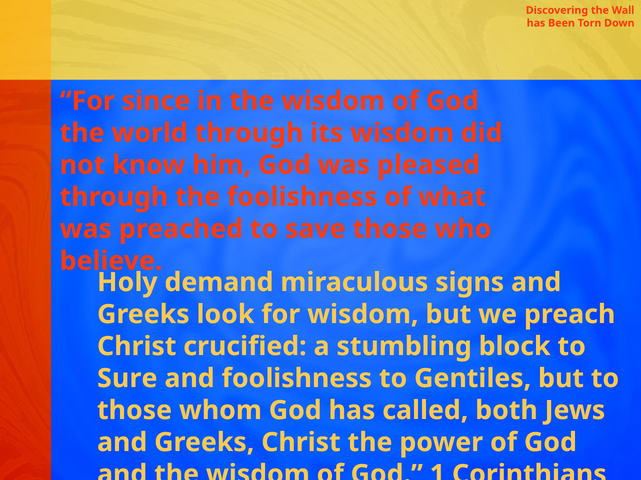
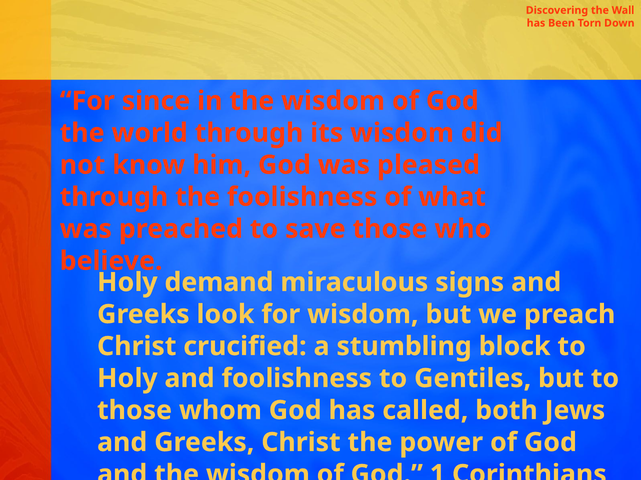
Sure: Sure -> Holy (127, 379)
